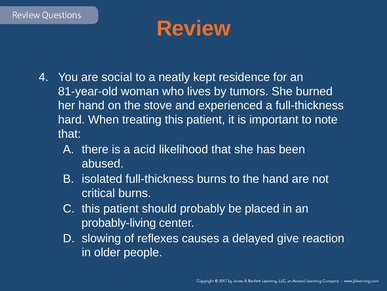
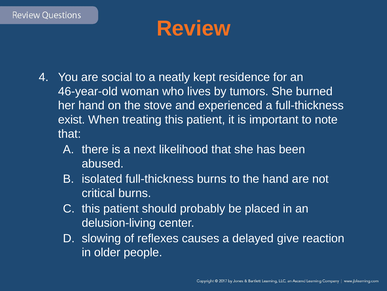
81-year-old: 81-year-old -> 46-year-old (88, 91)
hard: hard -> exist (72, 119)
acid: acid -> next (145, 149)
probably-living: probably-living -> delusion-living (119, 222)
